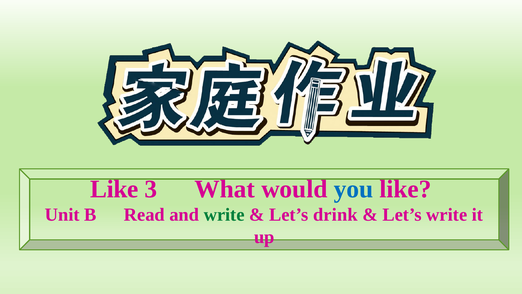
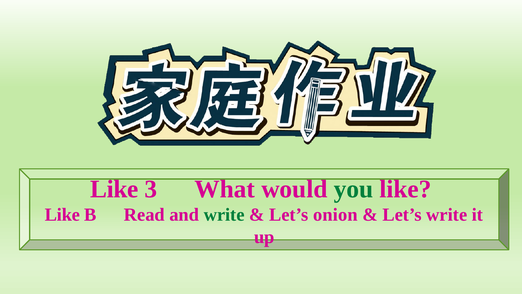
you colour: blue -> green (353, 189)
Unit: Unit -> Like (62, 215)
drink: drink -> onion (335, 215)
